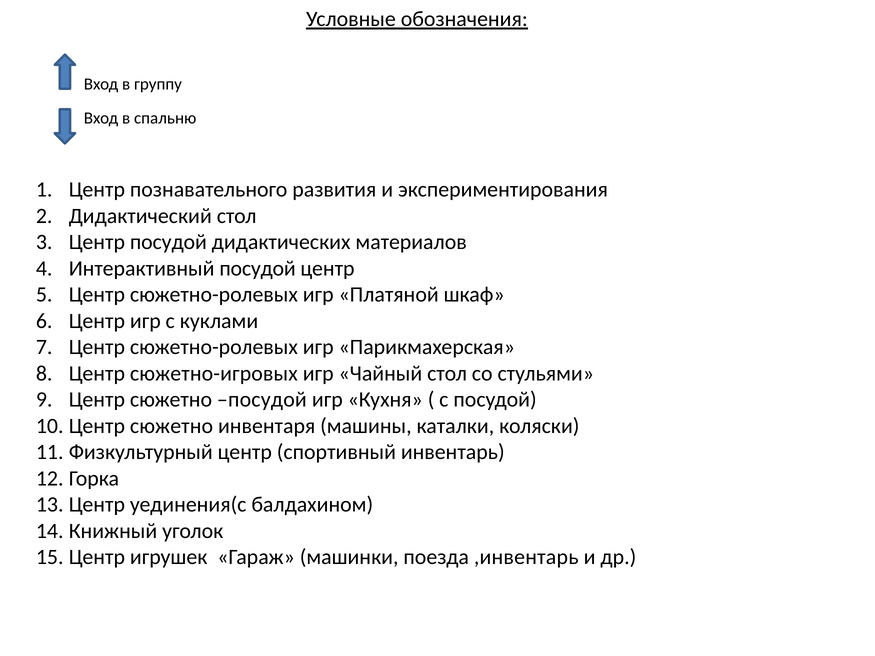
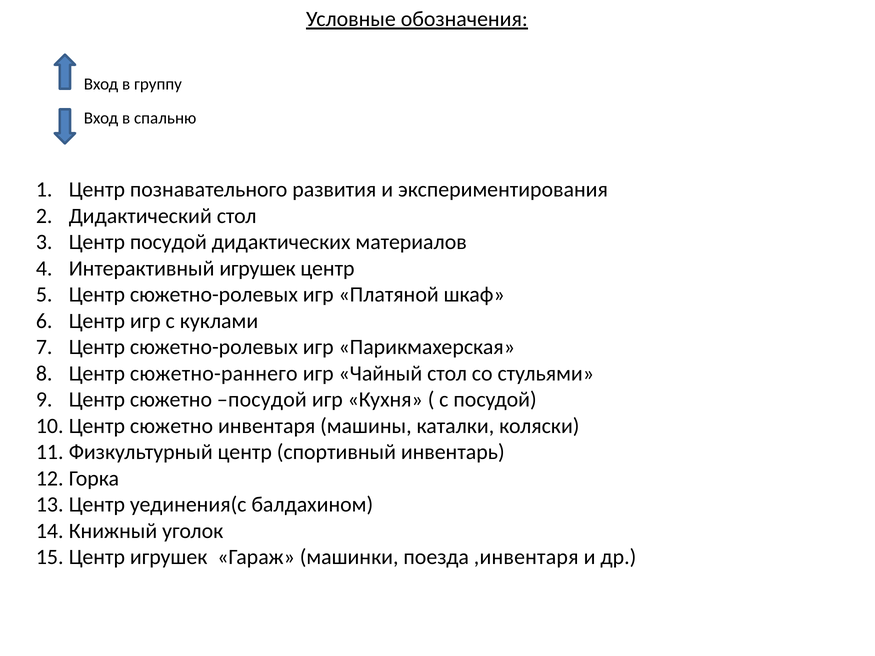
Интерактивный посудой: посудой -> игрушек (258, 269)
сюжетно-игровых: сюжетно-игровых -> сюжетно-раннего (214, 374)
,инвентарь: ,инвентарь -> ,инвентаря (526, 557)
